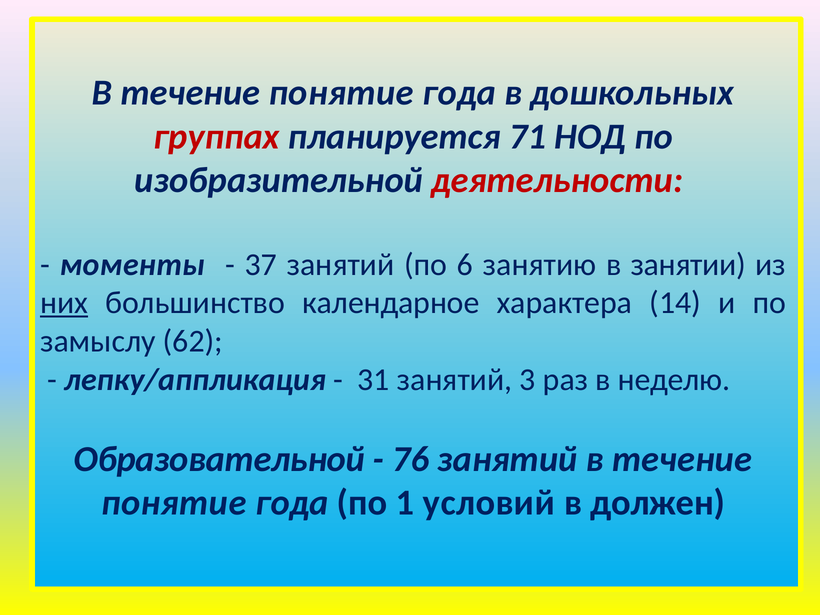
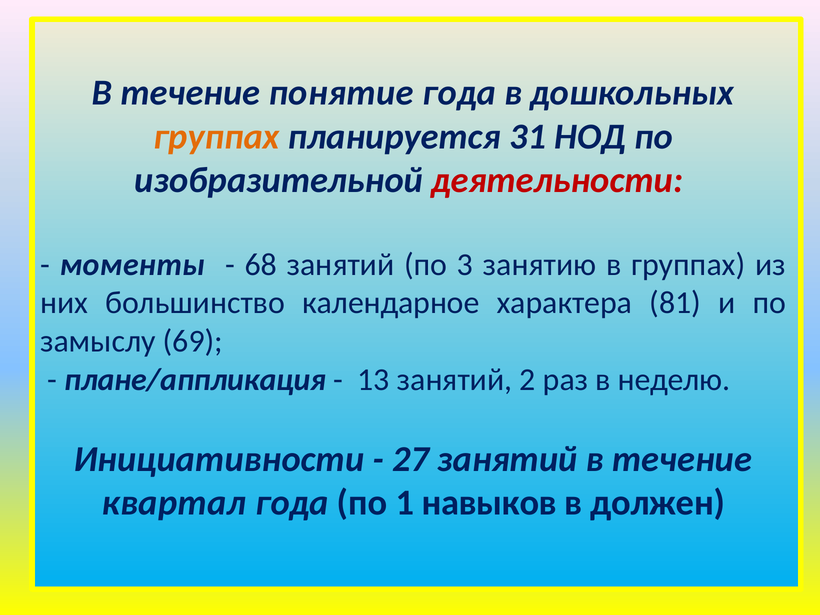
группах colour: red -> orange (216, 136)
71: 71 -> 31 (528, 136)
37: 37 -> 68 (261, 265)
6: 6 -> 3 (465, 265)
в занятии: занятии -> группах (688, 265)
них underline: present -> none (64, 303)
14: 14 -> 81 (675, 303)
62: 62 -> 69 (193, 341)
лепку/аппликация: лепку/аппликация -> плане/аппликация (195, 380)
31: 31 -> 13 (373, 380)
3: 3 -> 2 (528, 380)
Образовательной: Образовательной -> Инициативности (219, 459)
76: 76 -> 27 (411, 459)
понятие: понятие -> квартал (174, 503)
условий: условий -> навыков (489, 503)
